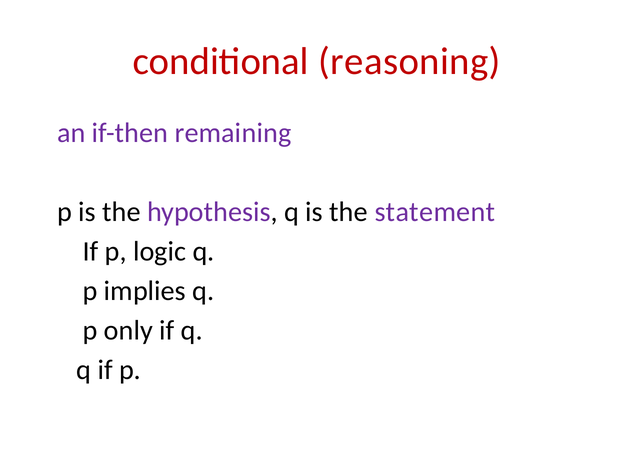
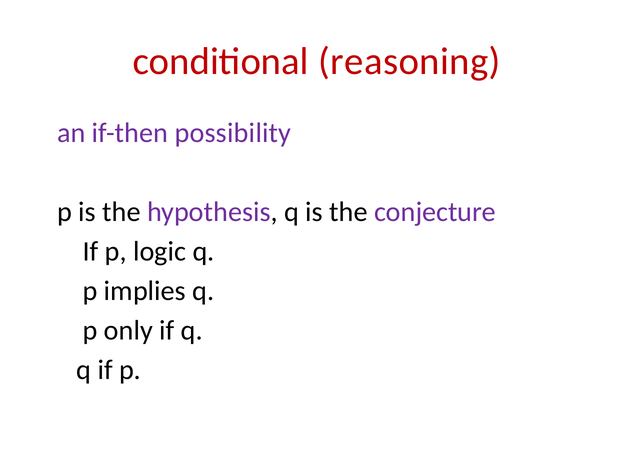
remaining: remaining -> possibility (233, 133)
statement: statement -> conjecture (435, 212)
